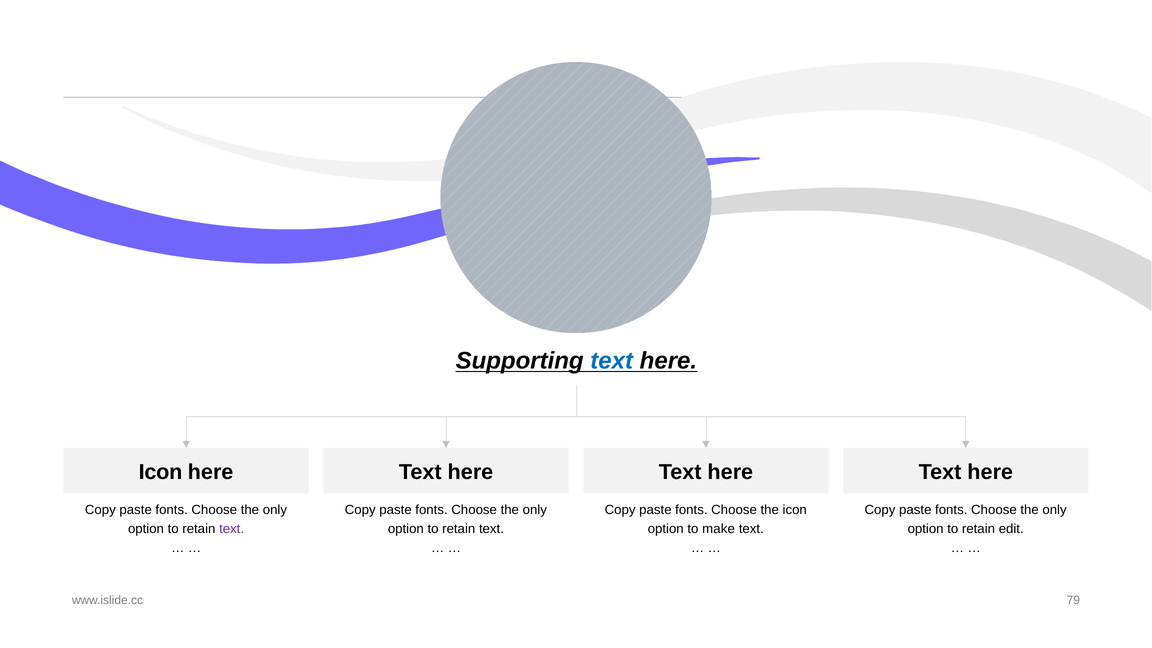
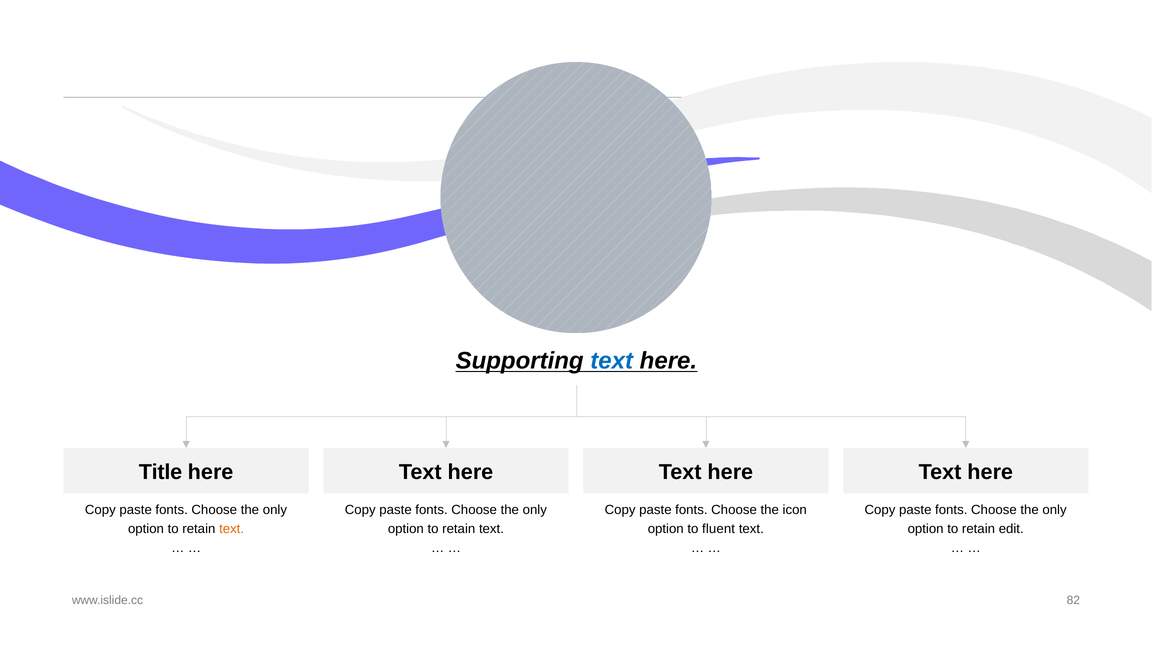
Icon: Icon -> Title (161, 472)
text colour: purple -> orange (232, 529)
make: make -> fluent (719, 529)
79: 79 -> 82 (1073, 600)
